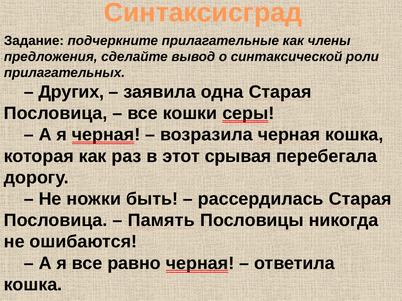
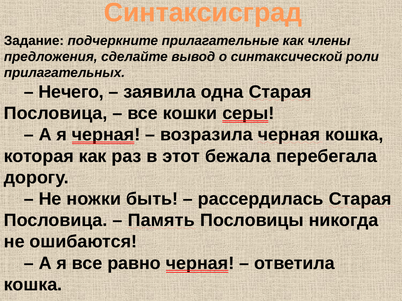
Других: Других -> Нечего (71, 92)
срывая: срывая -> бежала (238, 156)
